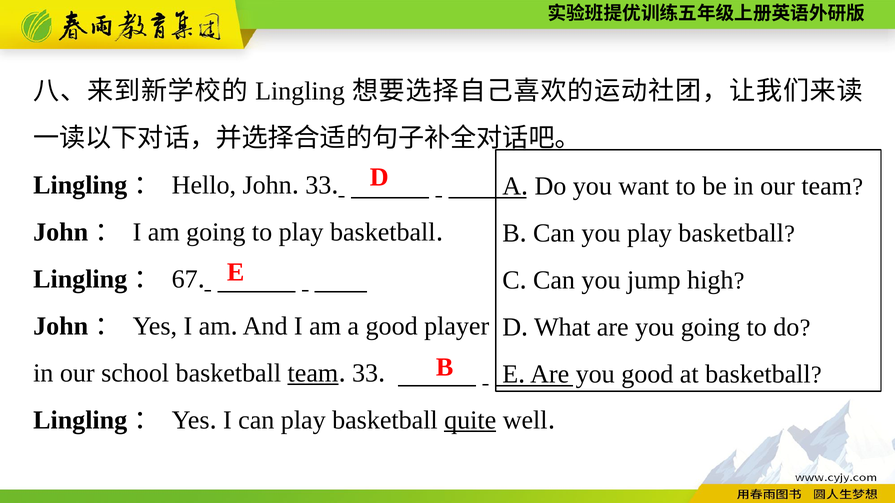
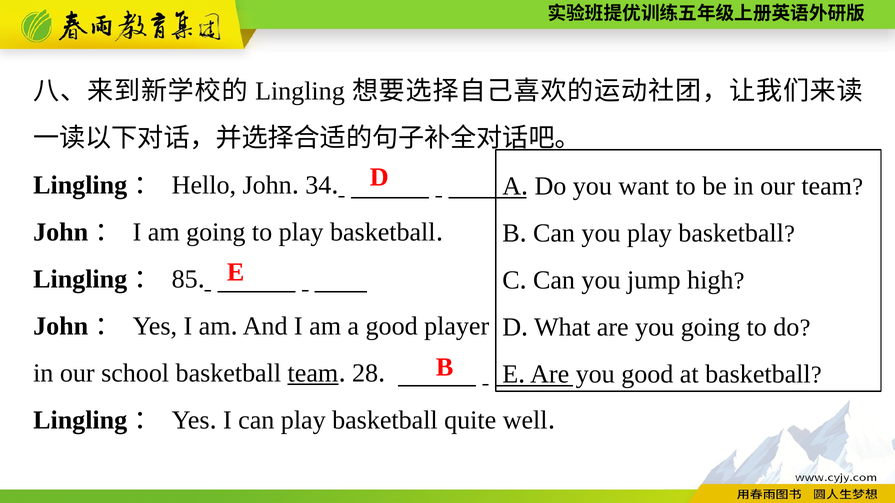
33: 33 -> 34 (318, 185)
67: 67 -> 85 (185, 279)
33: 33 -> 28 (365, 373)
quite underline: present -> none (470, 420)
